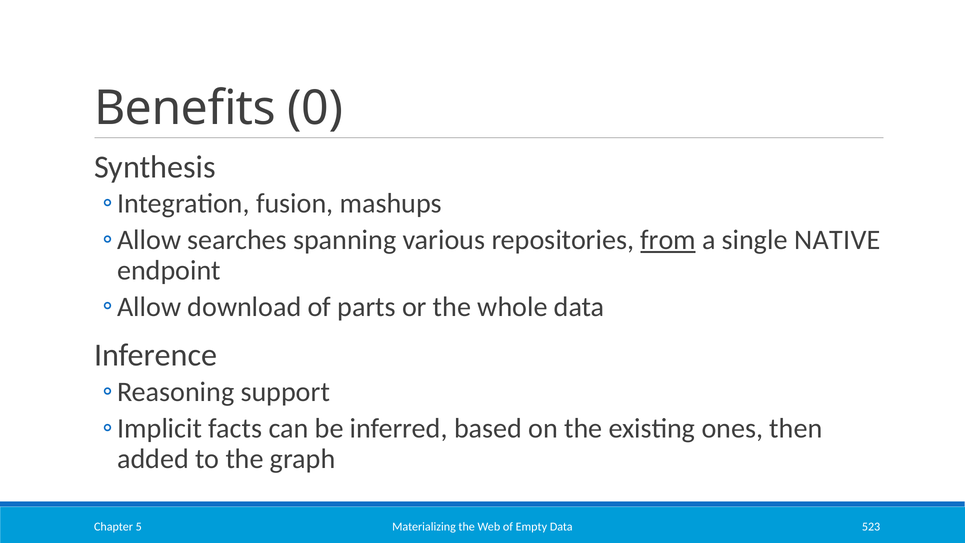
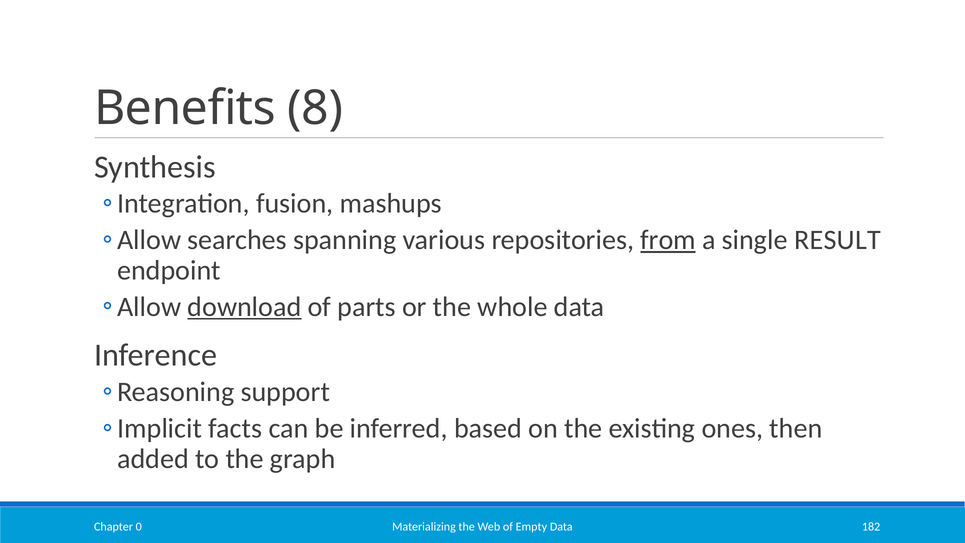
0: 0 -> 8 (315, 108)
NATIVE: NATIVE -> RESULT (838, 240)
download underline: none -> present (244, 307)
523: 523 -> 182 (871, 526)
5: 5 -> 0 (139, 527)
